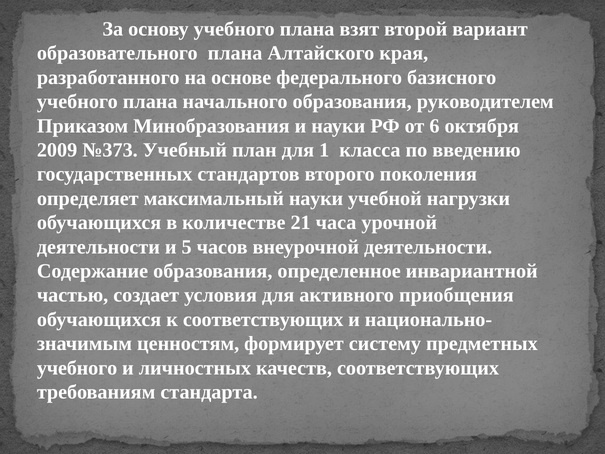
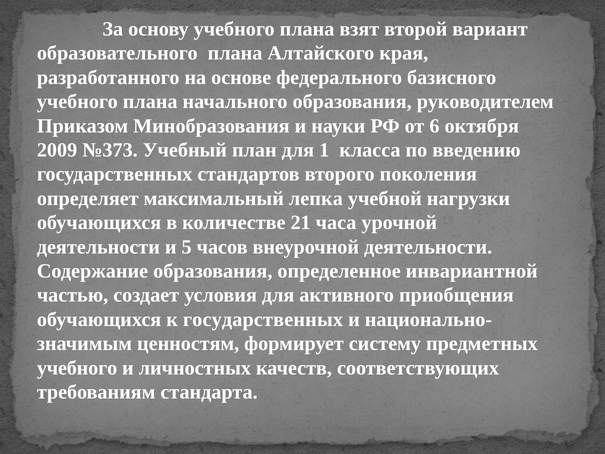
максимальный науки: науки -> лепка (316, 198)
к соответствующих: соответствующих -> государственных (263, 319)
